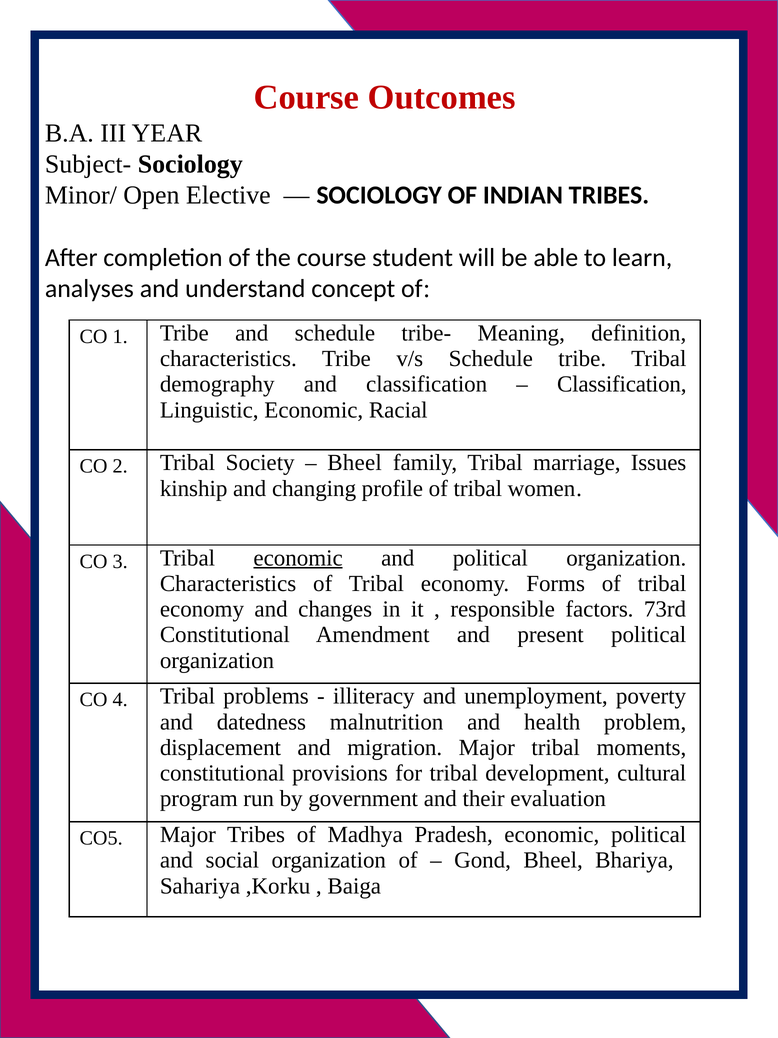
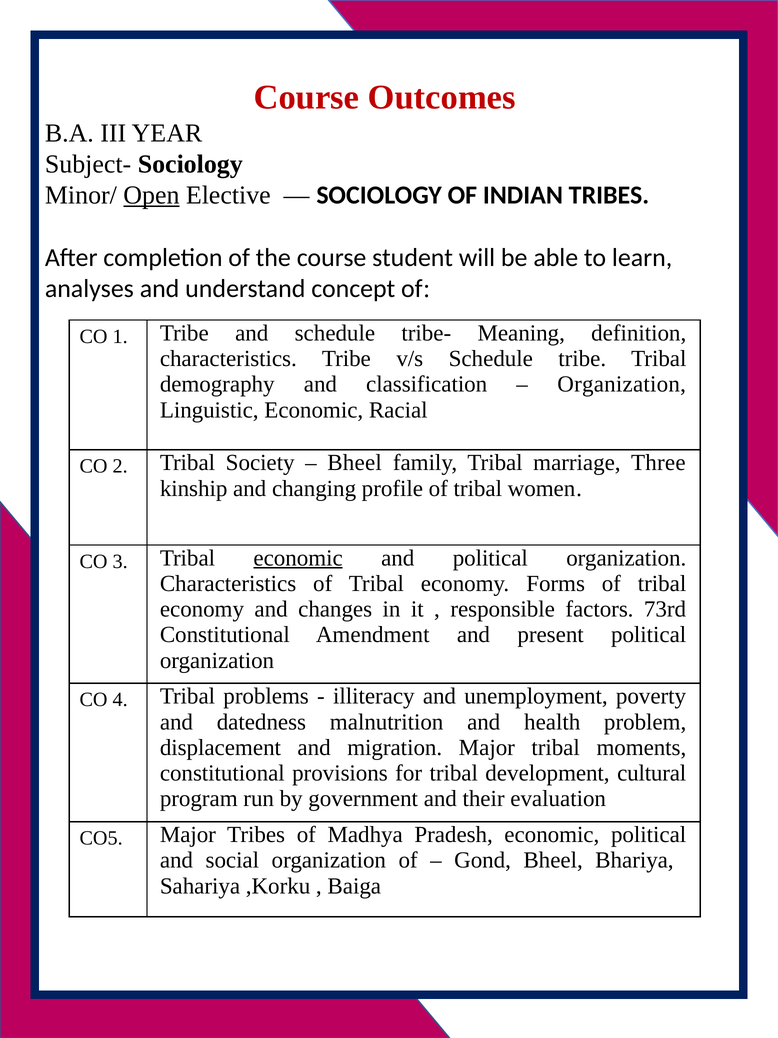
Open underline: none -> present (151, 195)
Classification: Classification -> Organization (622, 384)
Issues: Issues -> Three (658, 463)
